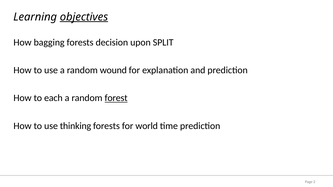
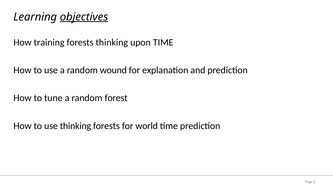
bagging: bagging -> training (49, 42)
forests decision: decision -> thinking (112, 42)
upon SPLIT: SPLIT -> TIME (163, 42)
each: each -> tune (53, 98)
forest underline: present -> none (116, 98)
